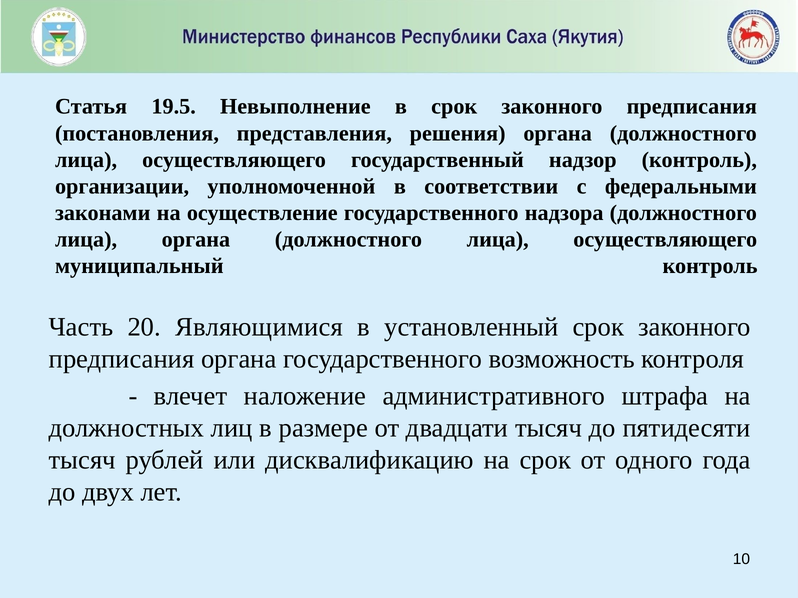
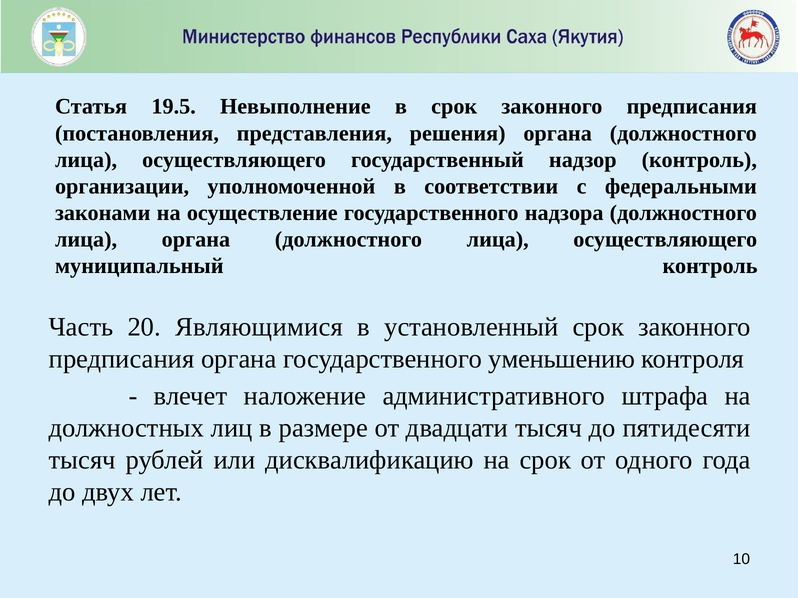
возможность: возможность -> уменьшению (562, 359)
